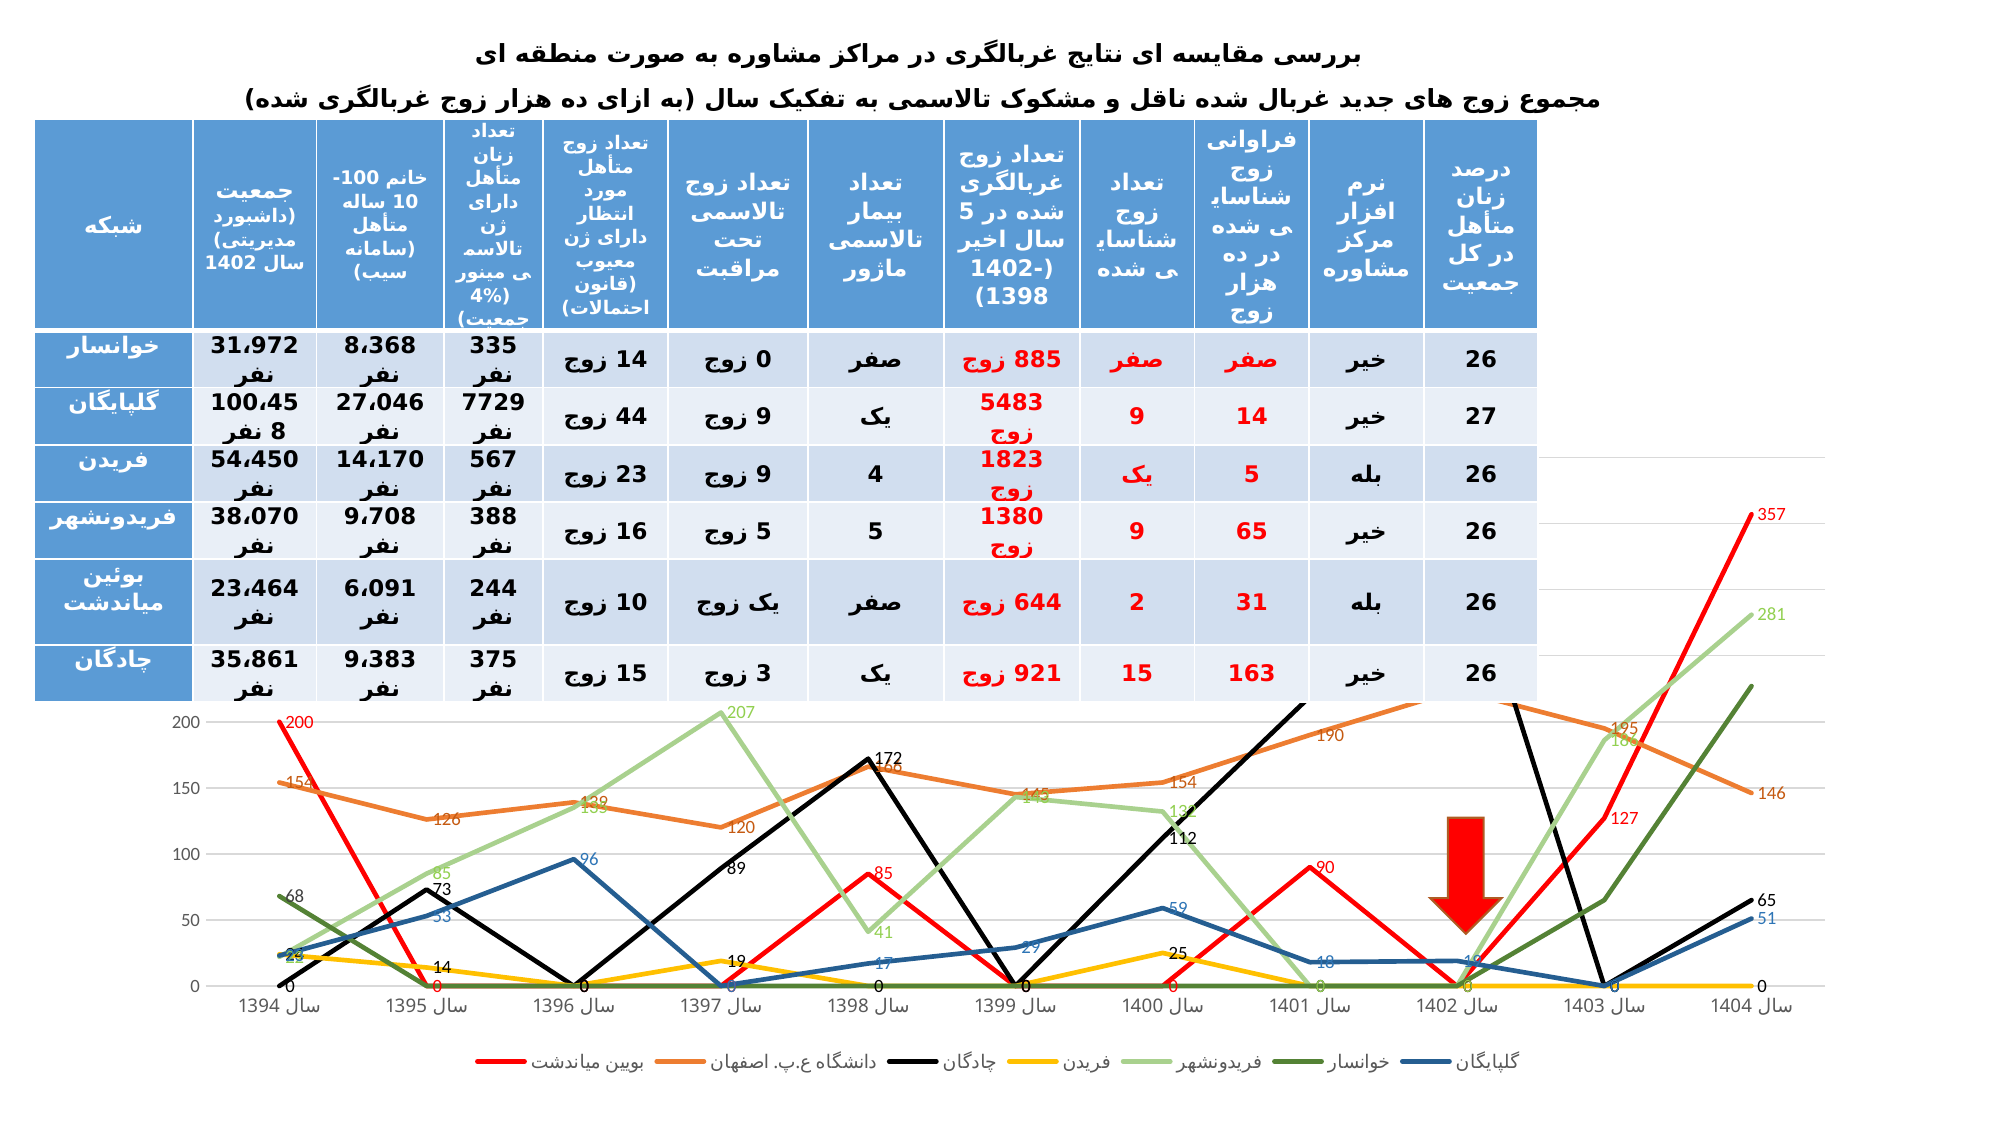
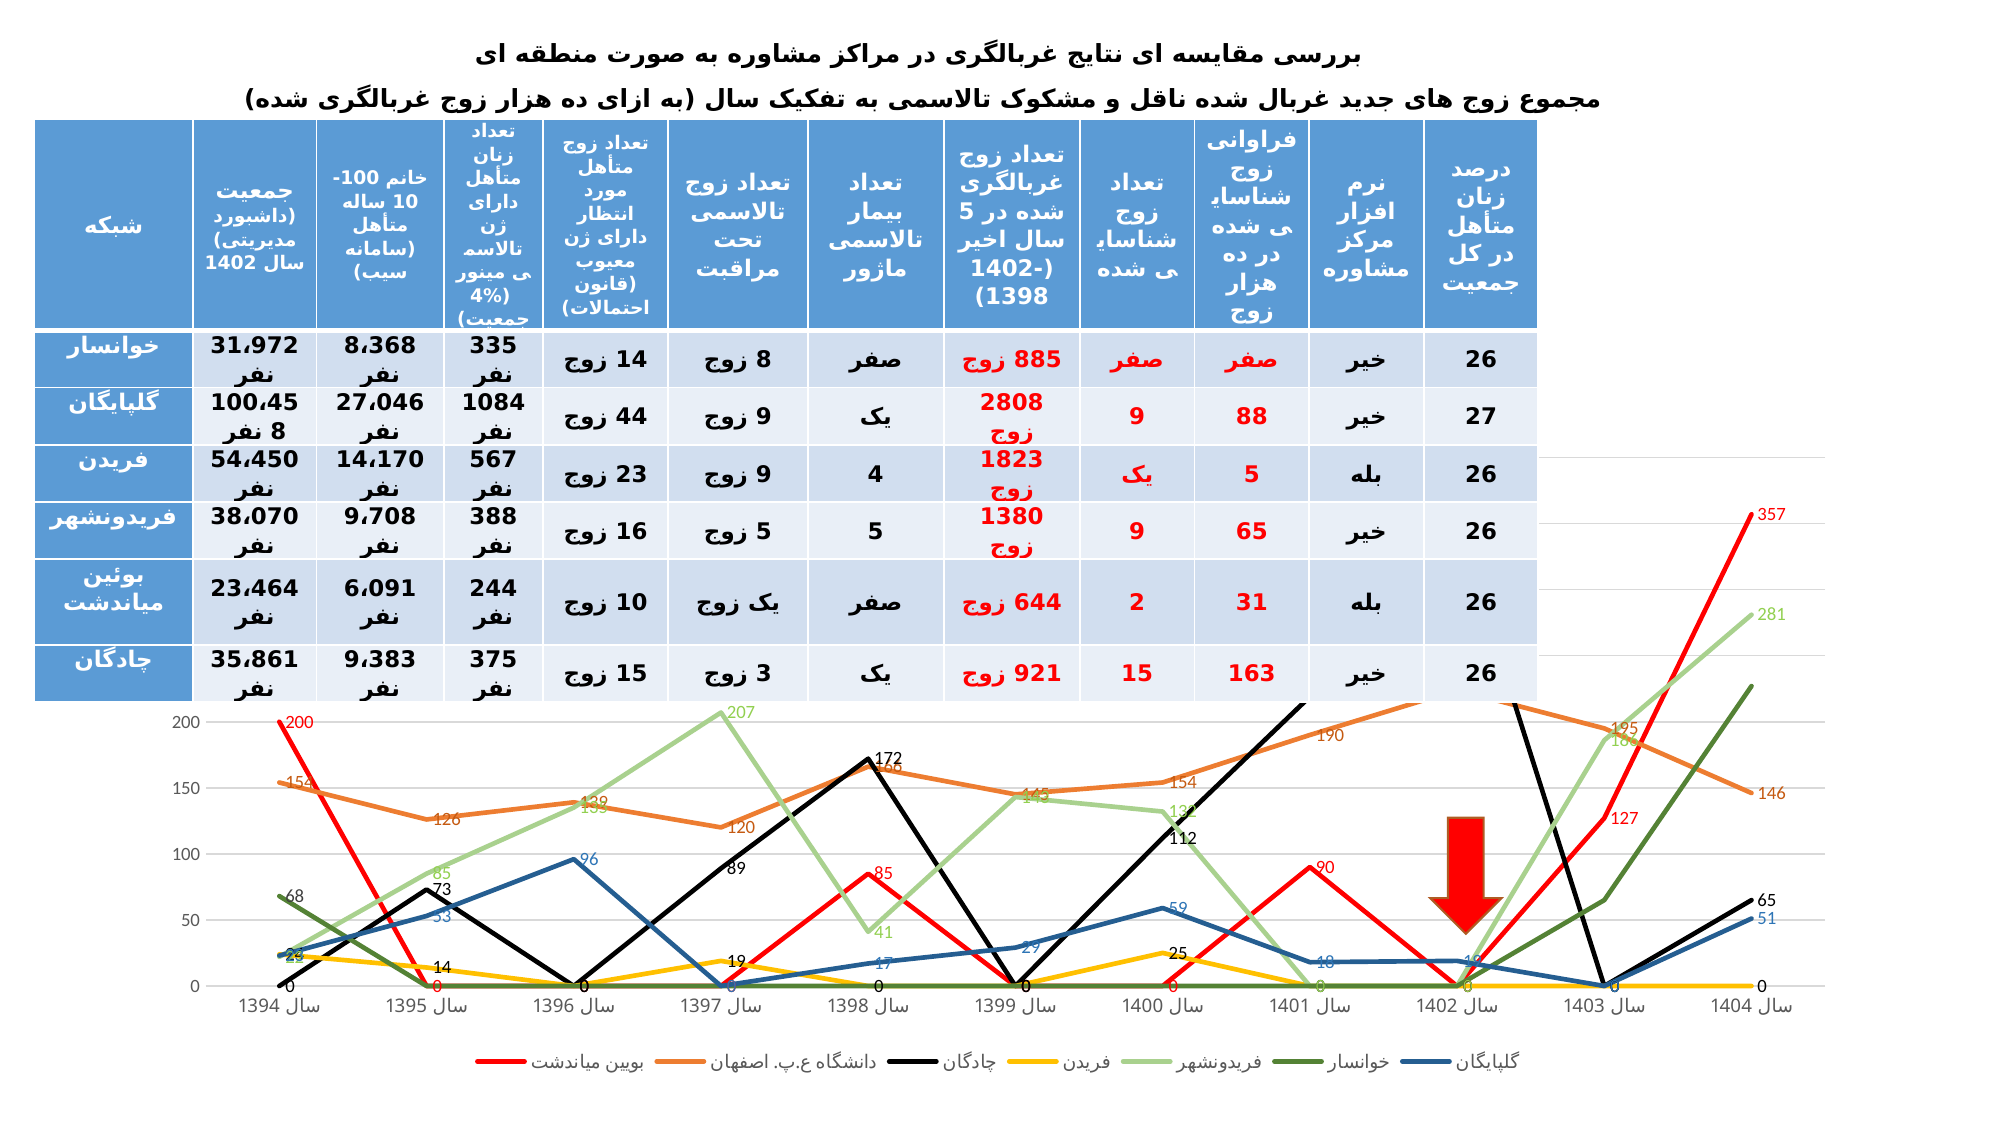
0: 0 -> 8 (764, 360)
7729: 7729 -> 1084 (493, 403)
5483: 5483 -> 2808 (1012, 403)
9 14: 14 -> 88 (1252, 417)
